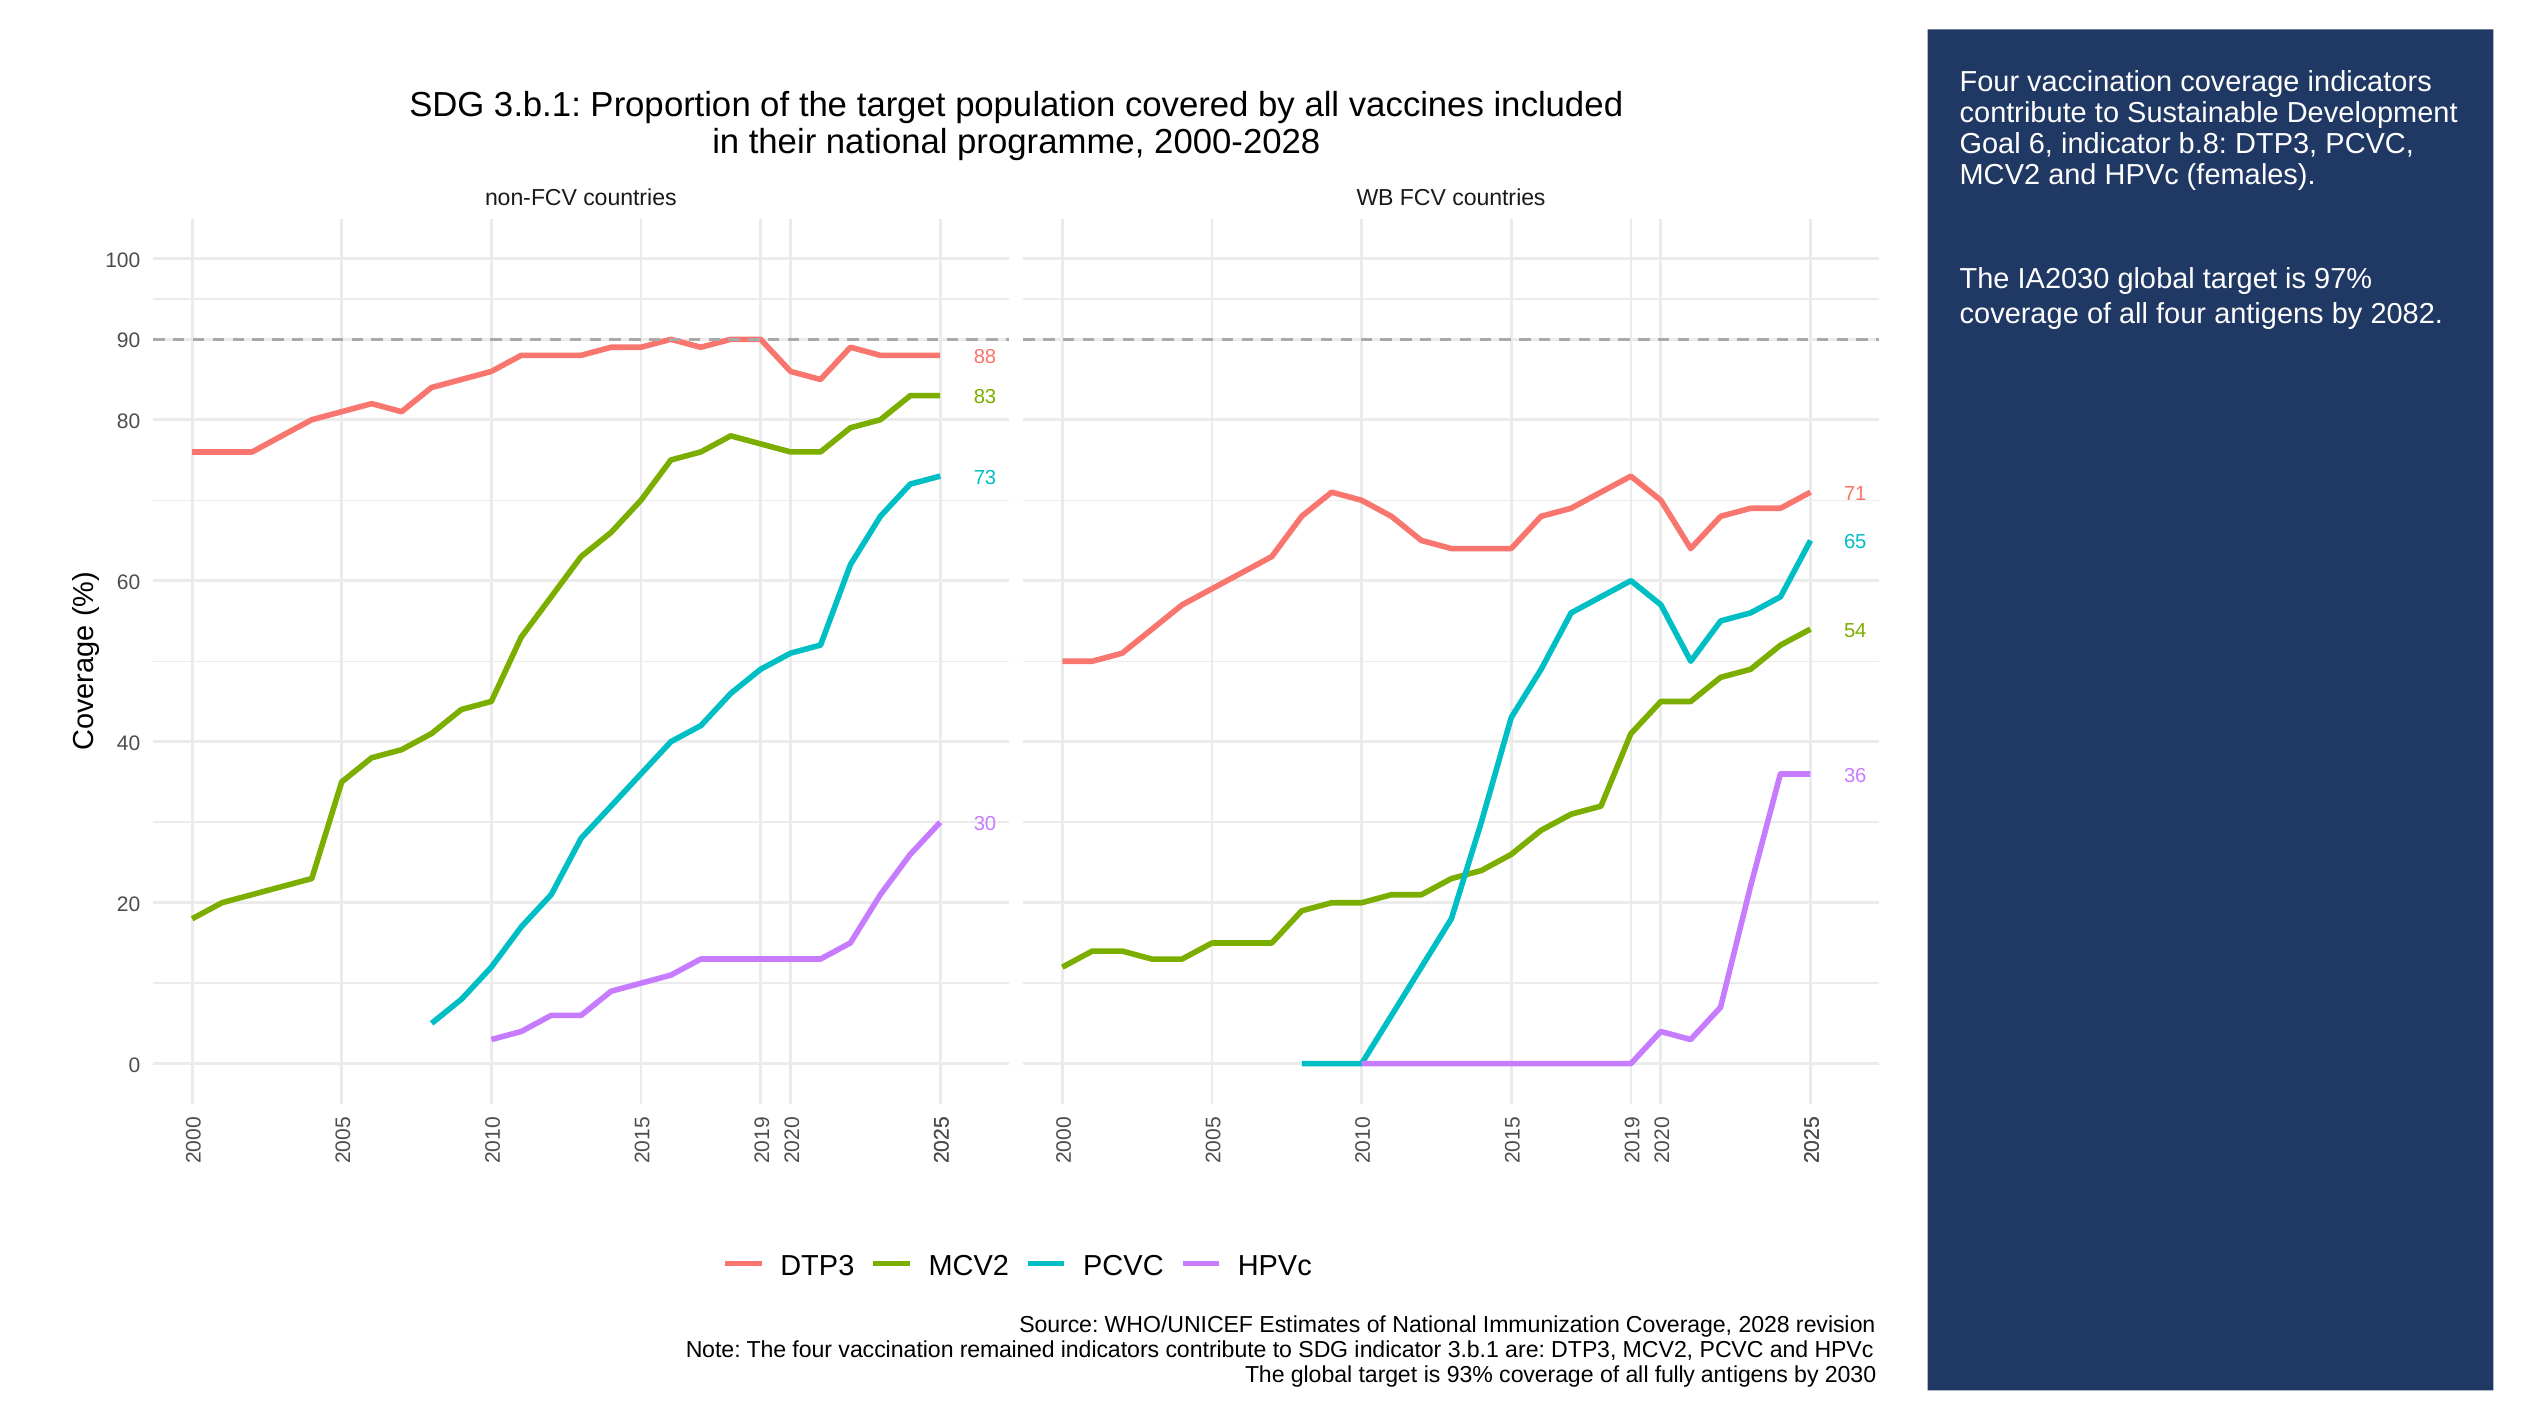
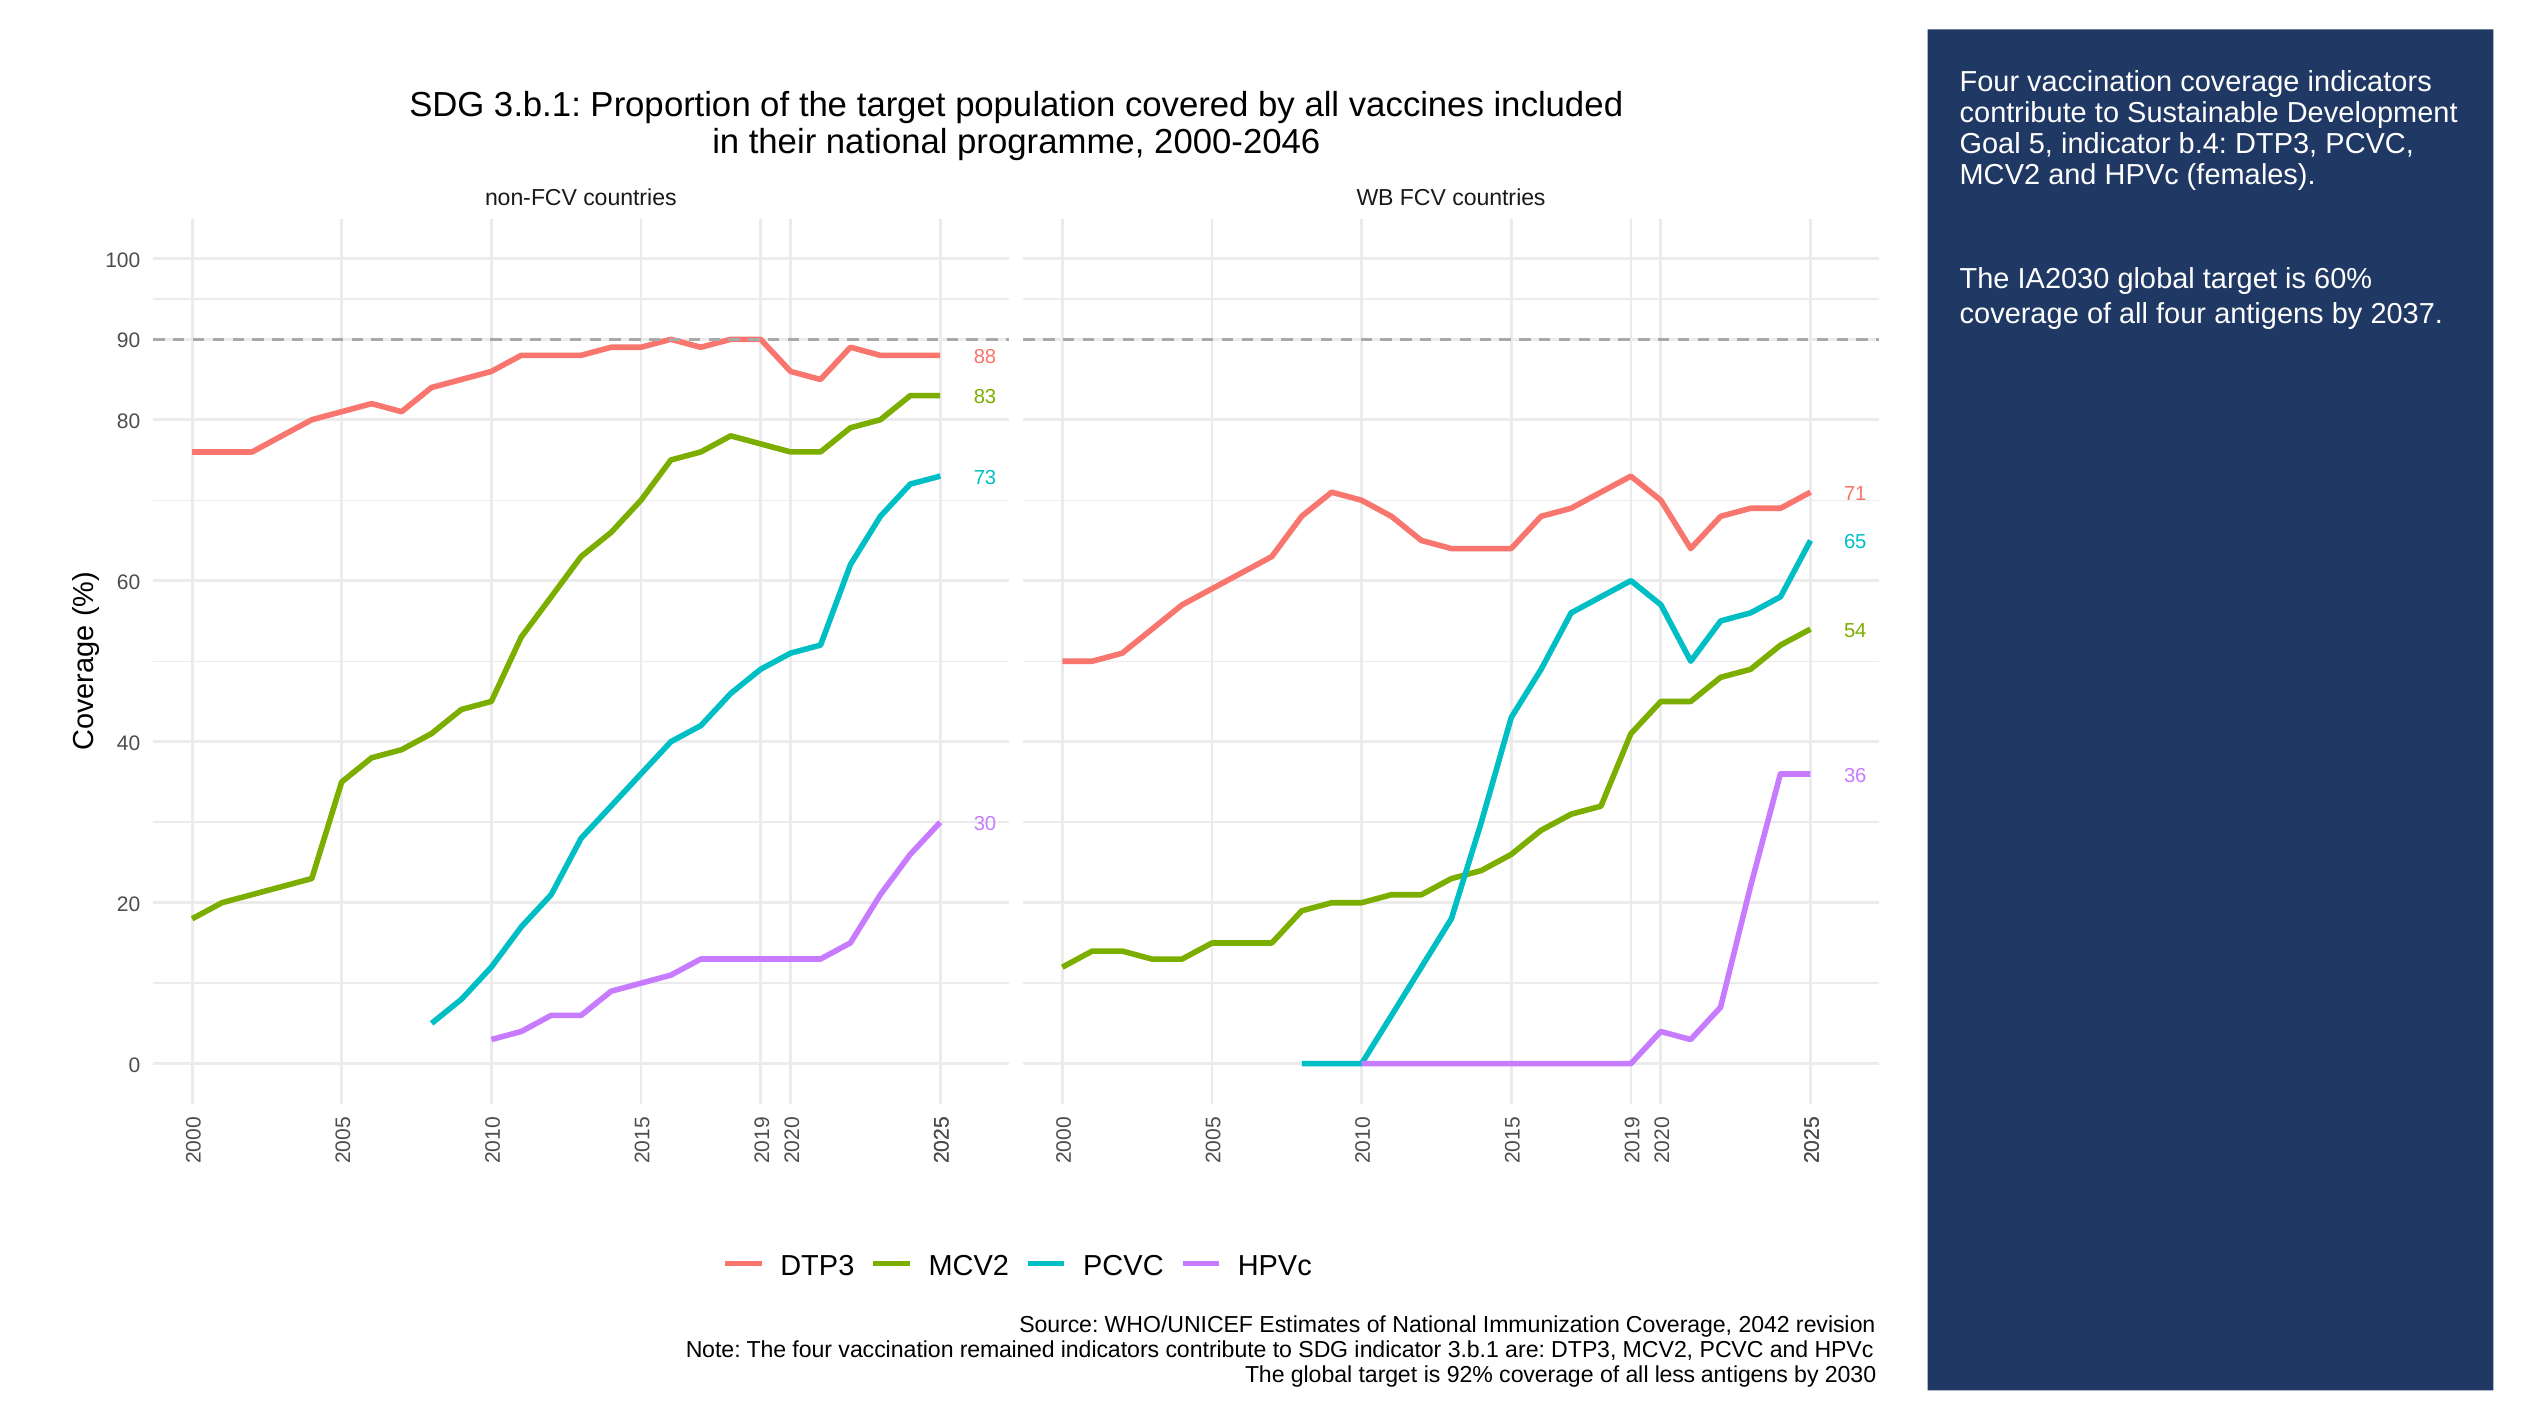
2000-2028: 2000-2028 -> 2000-2046 (1237, 142)
Goal 6: 6 -> 5 (2041, 144)
b.8: b.8 -> b.4 (2203, 144)
97%: 97% -> 60% (2343, 279)
2082: 2082 -> 2037 (2407, 314)
2028: 2028 -> 2042 (1764, 1325)
93%: 93% -> 92% (1470, 1375)
fully: fully -> less (1675, 1375)
